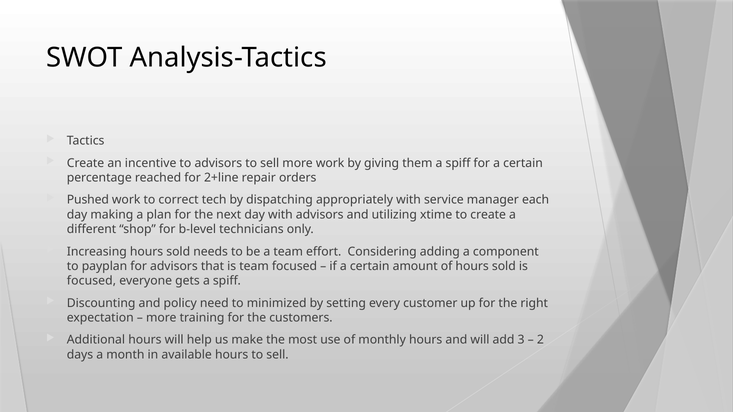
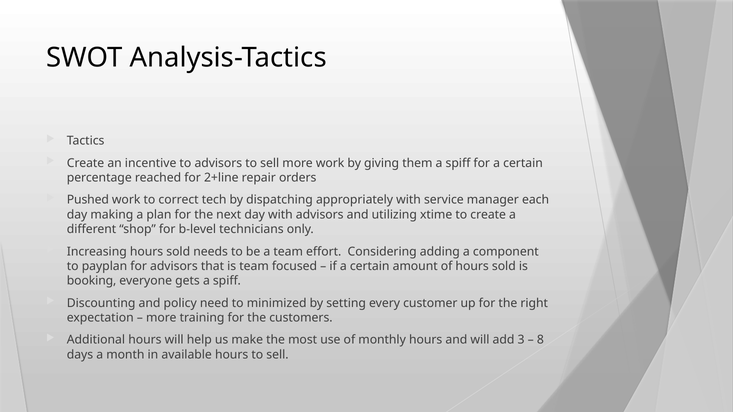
focused: focused -> booking (92, 281)
2: 2 -> 8 (540, 340)
